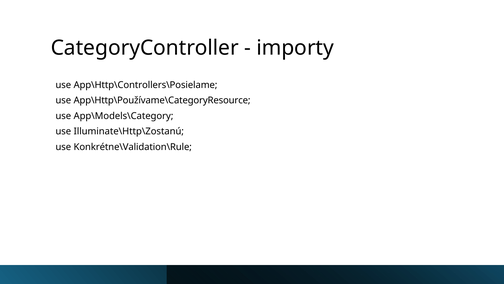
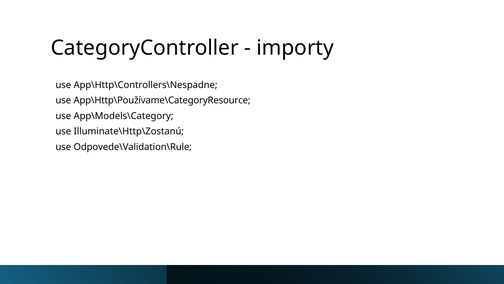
App\Http\Controllers\Posielame: App\Http\Controllers\Posielame -> App\Http\Controllers\Nespadne (146, 85)
Konkrétne\Validation\Rule: Konkrétne\Validation\Rule -> Odpovede\Validation\Rule (133, 147)
